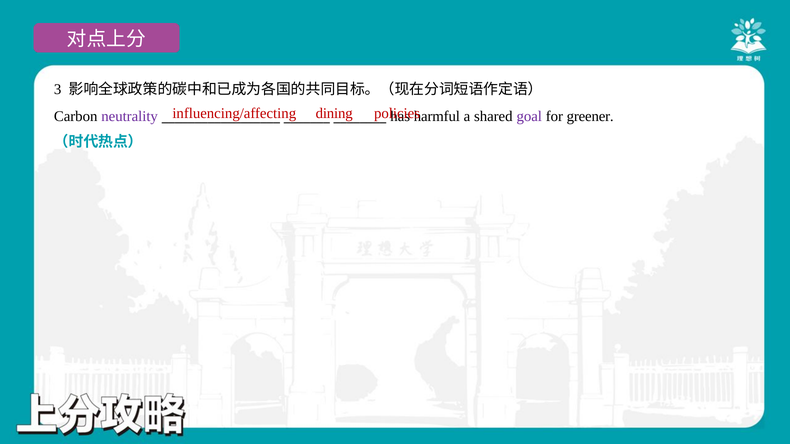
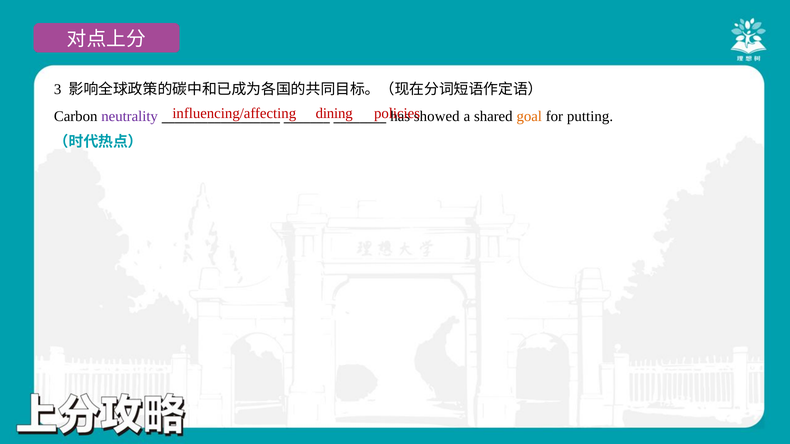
harmful: harmful -> showed (437, 116)
goal colour: purple -> orange (529, 116)
greener: greener -> putting (590, 116)
